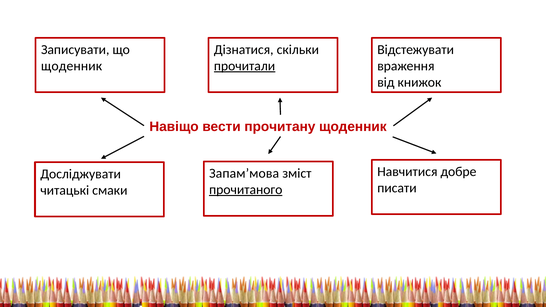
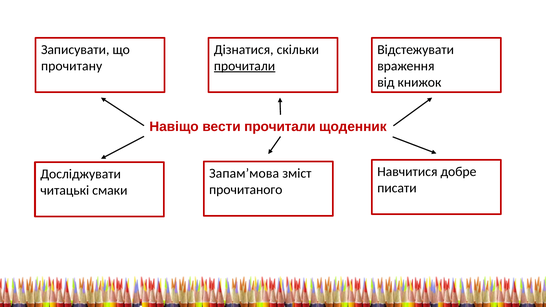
щоденник: щоденник -> прочитану (72, 66)
вести прочитану: прочитану -> прочитали (280, 127)
прочитаного underline: present -> none (246, 190)
